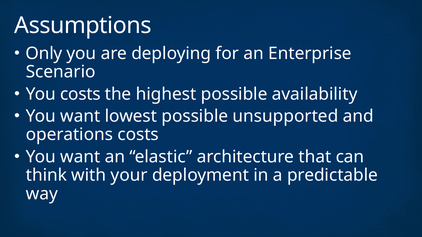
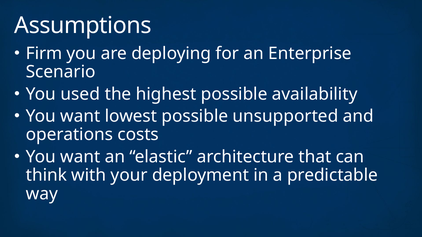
Only: Only -> Firm (44, 53)
You costs: costs -> used (80, 94)
